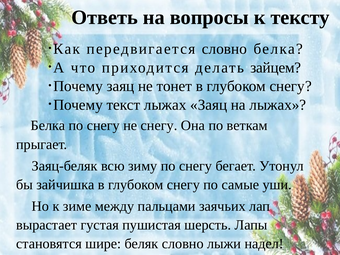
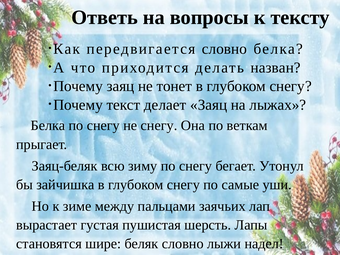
зайцем: зайцем -> назван (276, 68)
текст лыжах: лыжах -> делает (165, 105)
